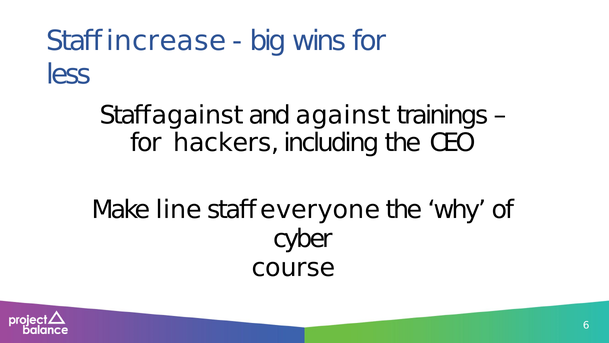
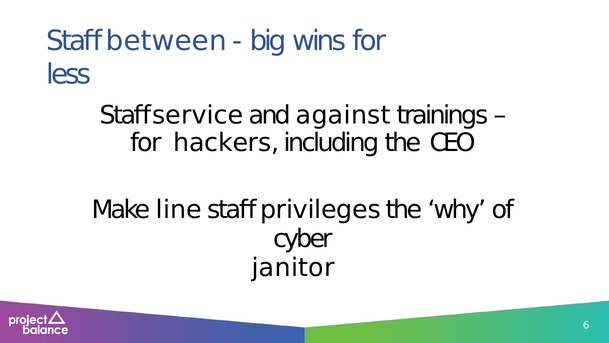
increase: increase -> between (166, 41)
Staff against: against -> service (198, 115)
everyone: everyone -> privileges (320, 210)
course: course -> janitor (293, 267)
